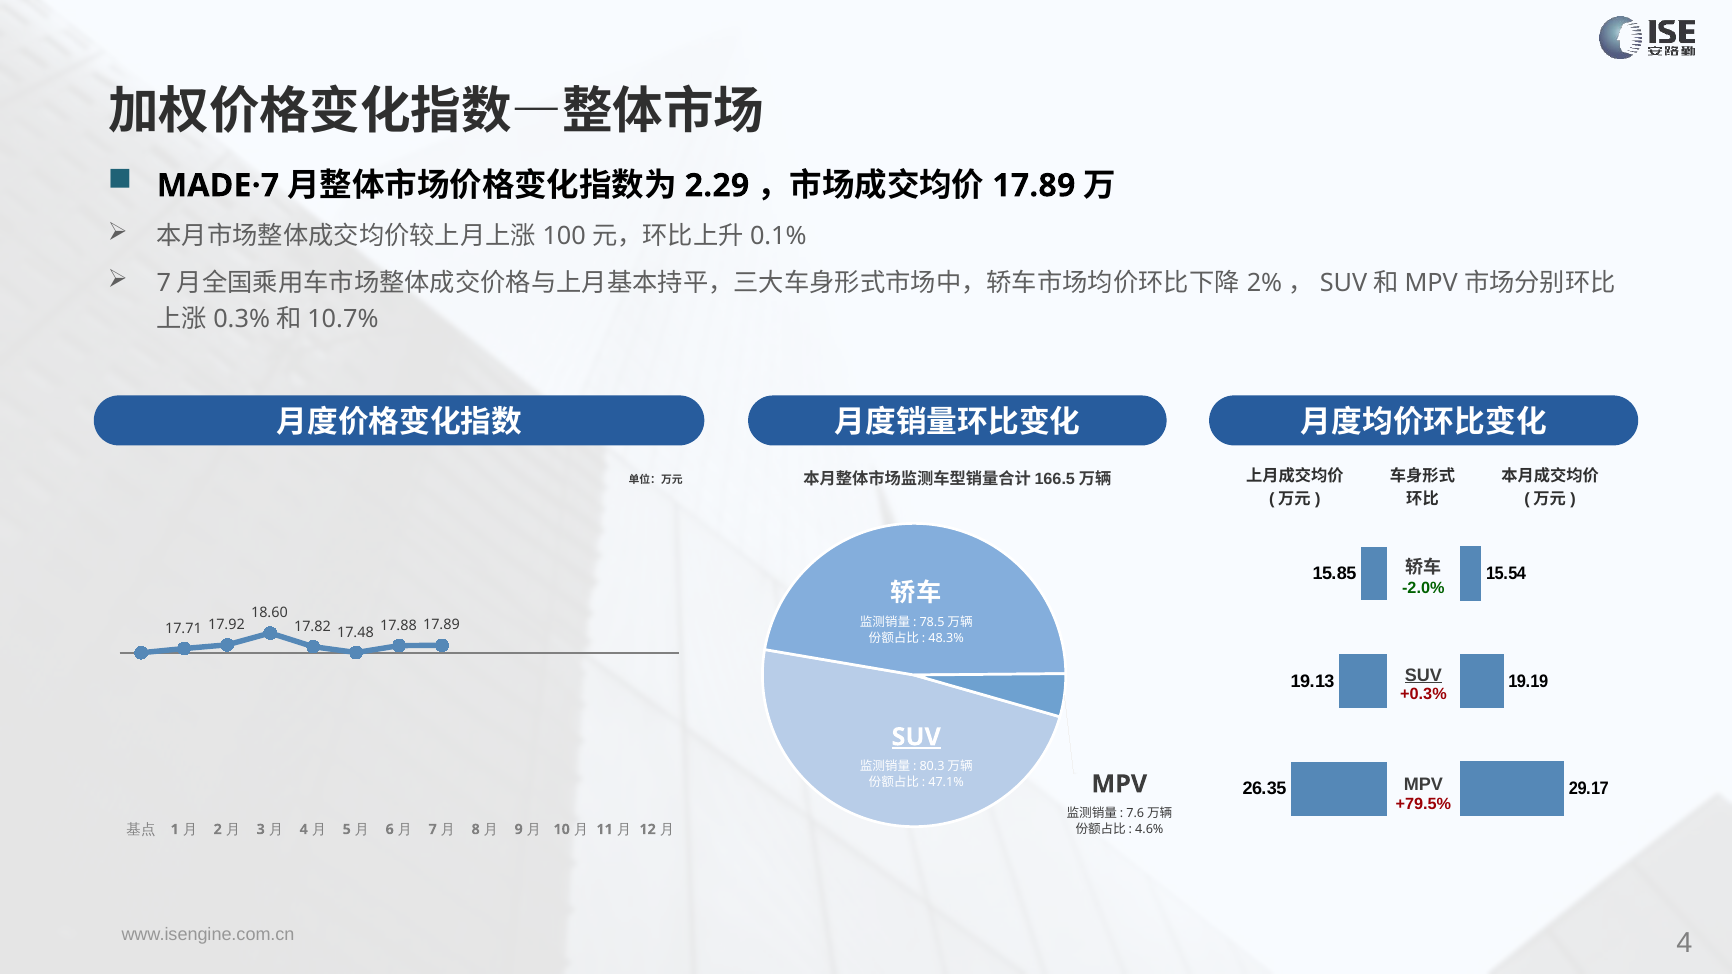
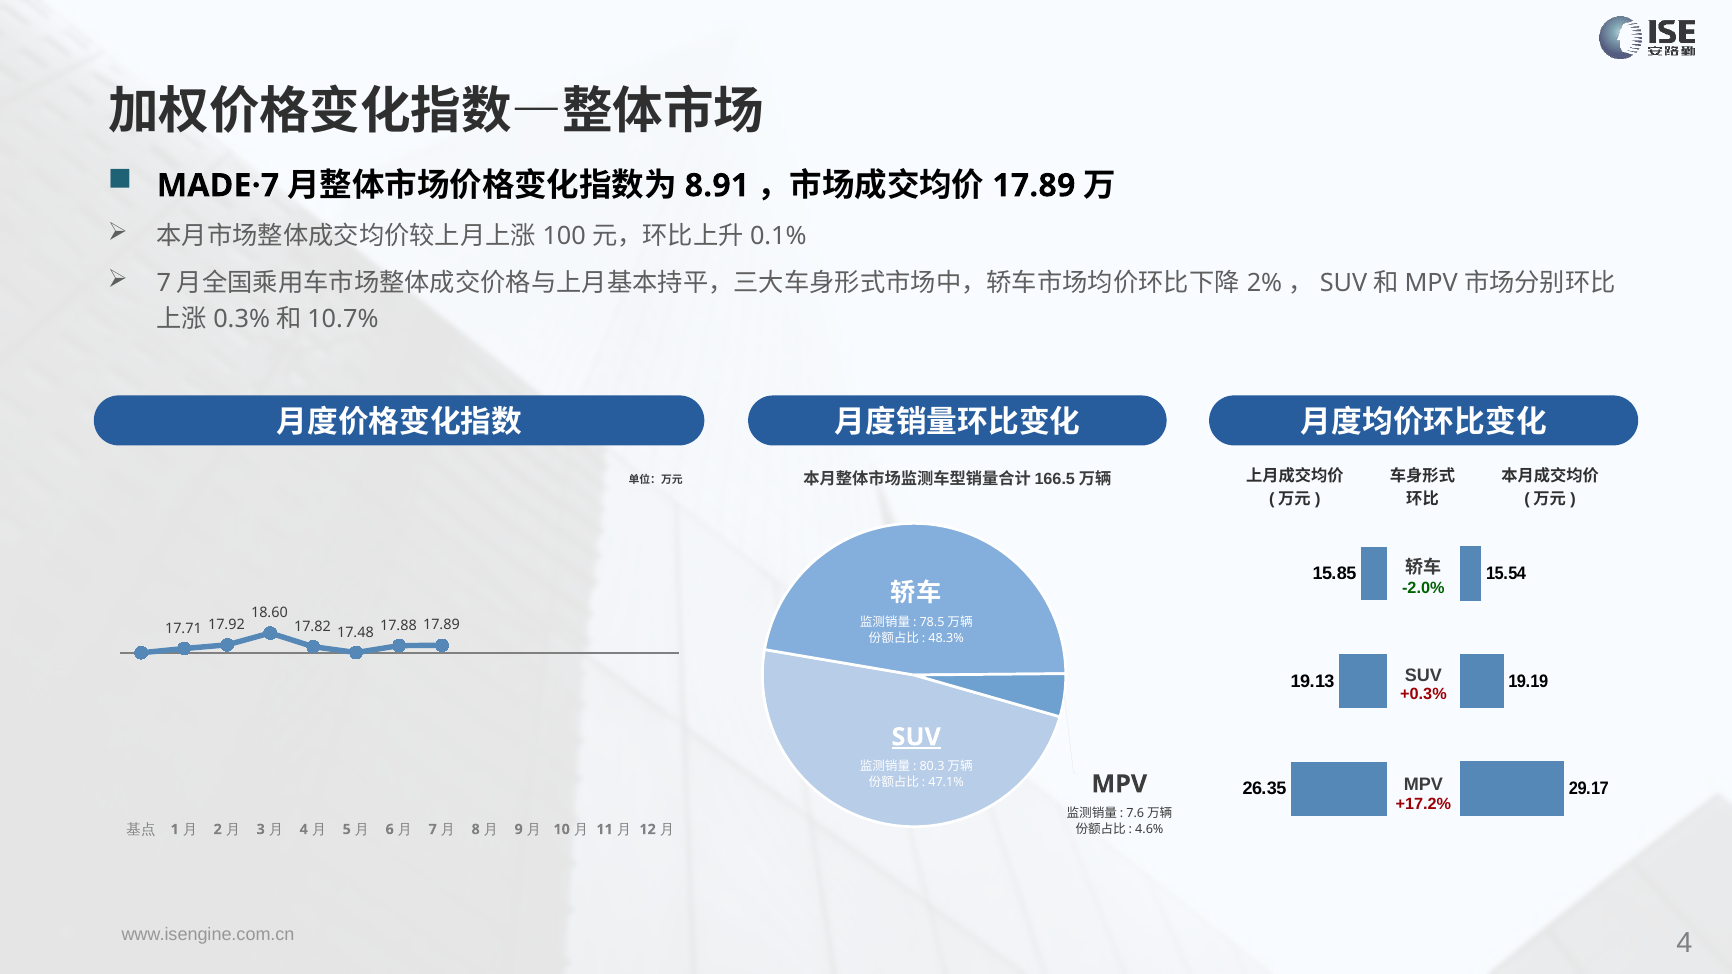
2.29: 2.29 -> 8.91 (717, 186)
SUV underline: present -> none (1423, 675)
+79.5%: +79.5% -> +17.2% (1423, 804)
